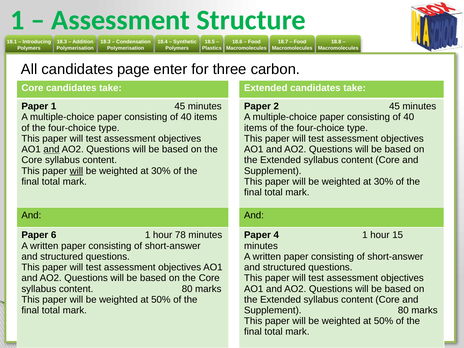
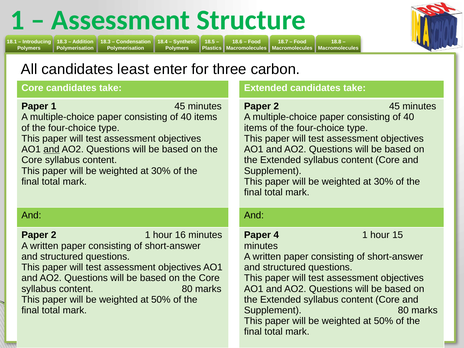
page: page -> least (133, 69)
will underline: present -> none (76, 171)
6: 6 -> 2 (54, 235)
78: 78 -> 16 (180, 235)
